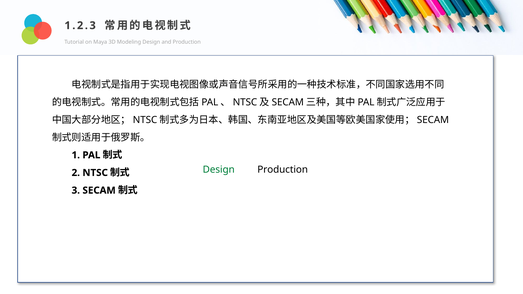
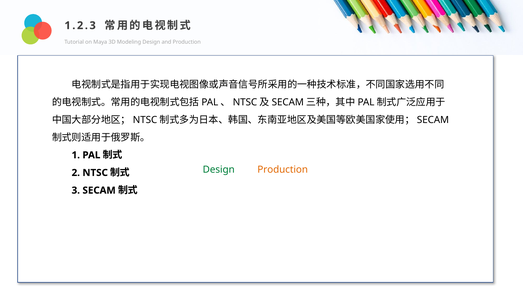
Production colour: black -> orange (283, 170)
